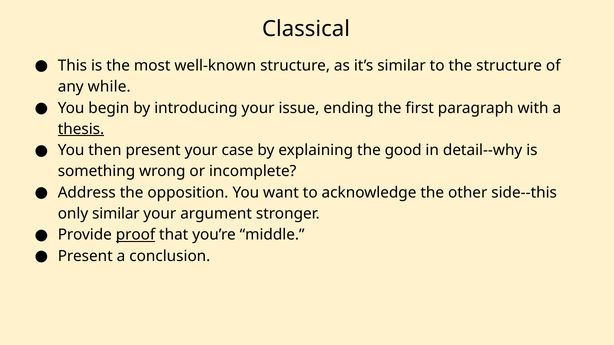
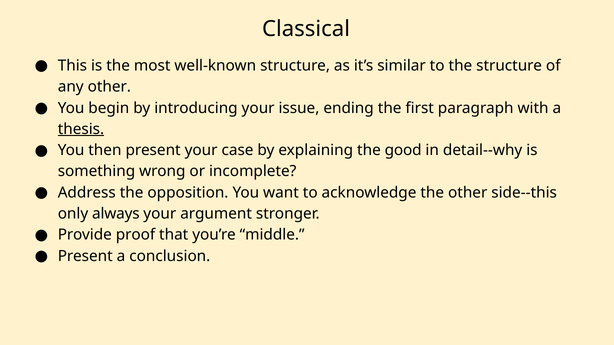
any while: while -> other (109, 87)
only similar: similar -> always (116, 214)
proof underline: present -> none (136, 235)
